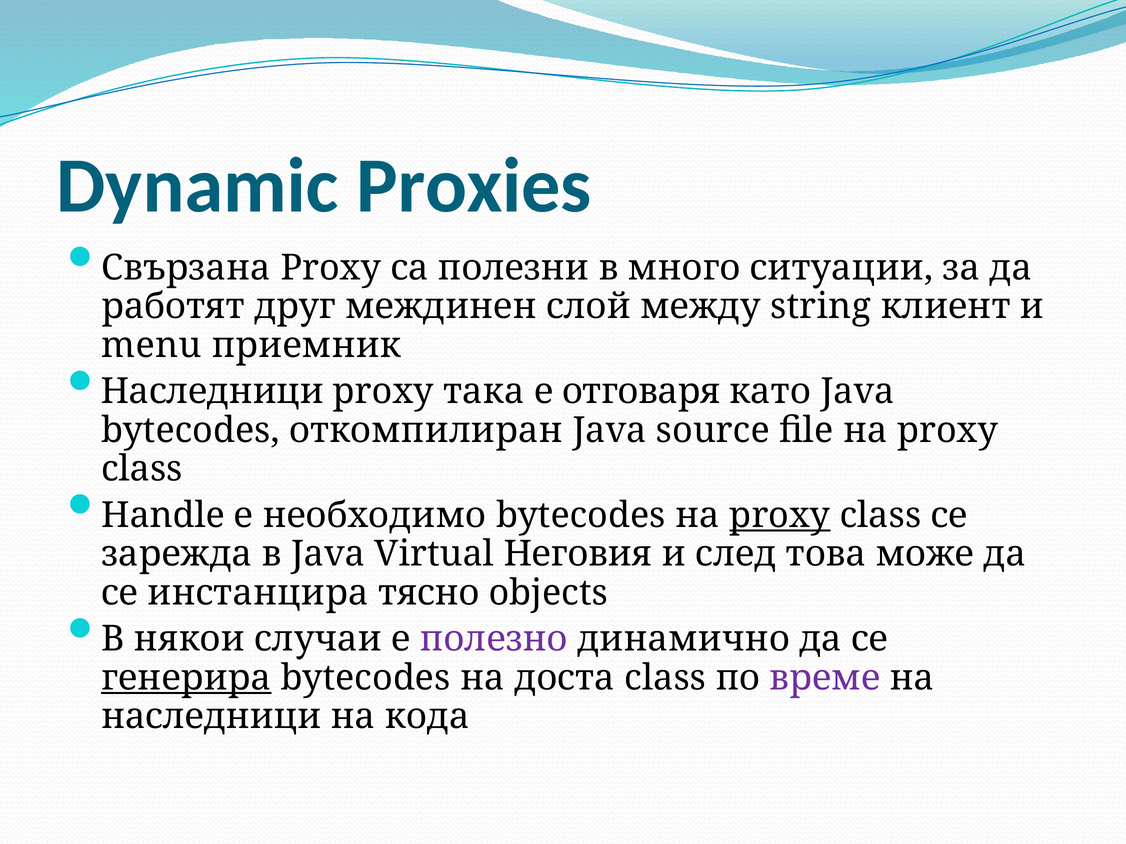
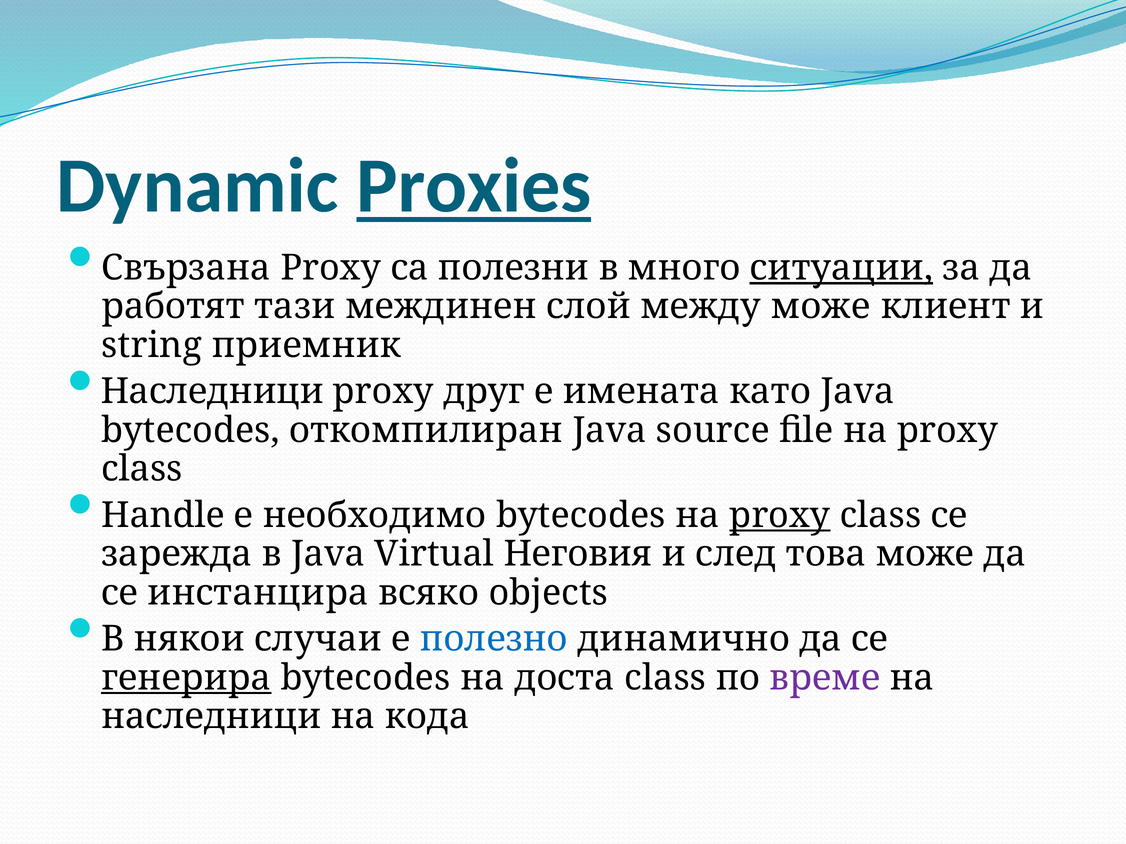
Proxies underline: none -> present (474, 186)
ситуации underline: none -> present (841, 268)
друг: друг -> тази (295, 307)
между string: string -> може (821, 307)
menu: menu -> string (152, 346)
така: така -> друг (484, 392)
отговаря: отговаря -> имената (641, 392)
тясно: тясно -> всяко (429, 593)
полезно colour: purple -> blue (494, 639)
